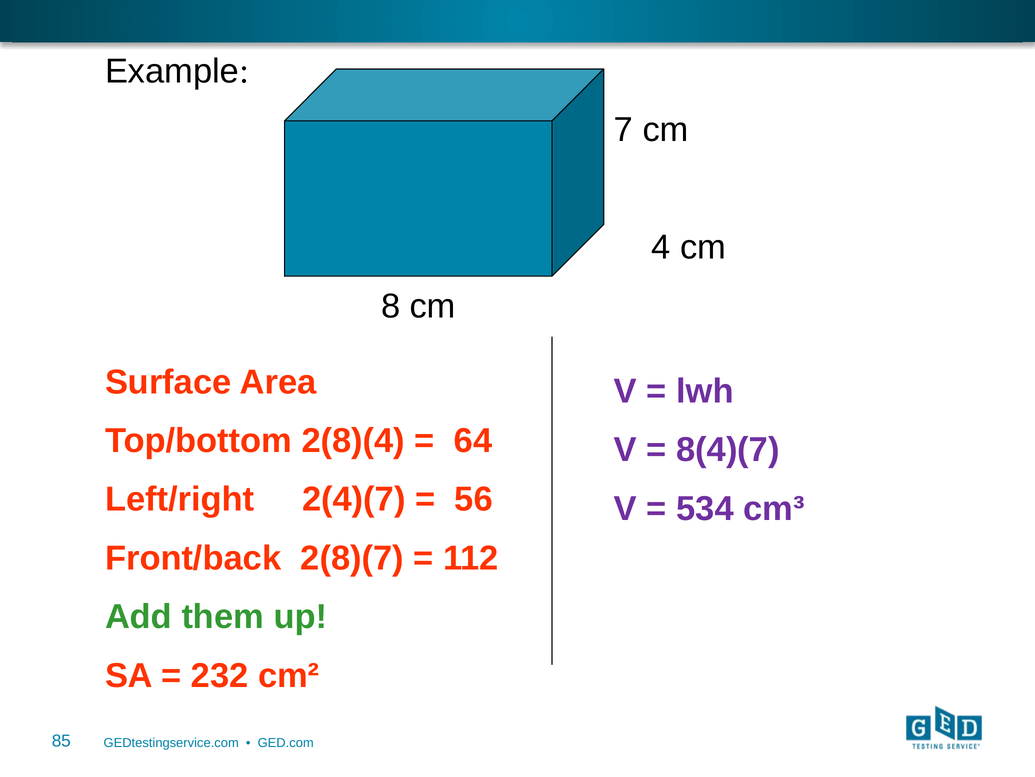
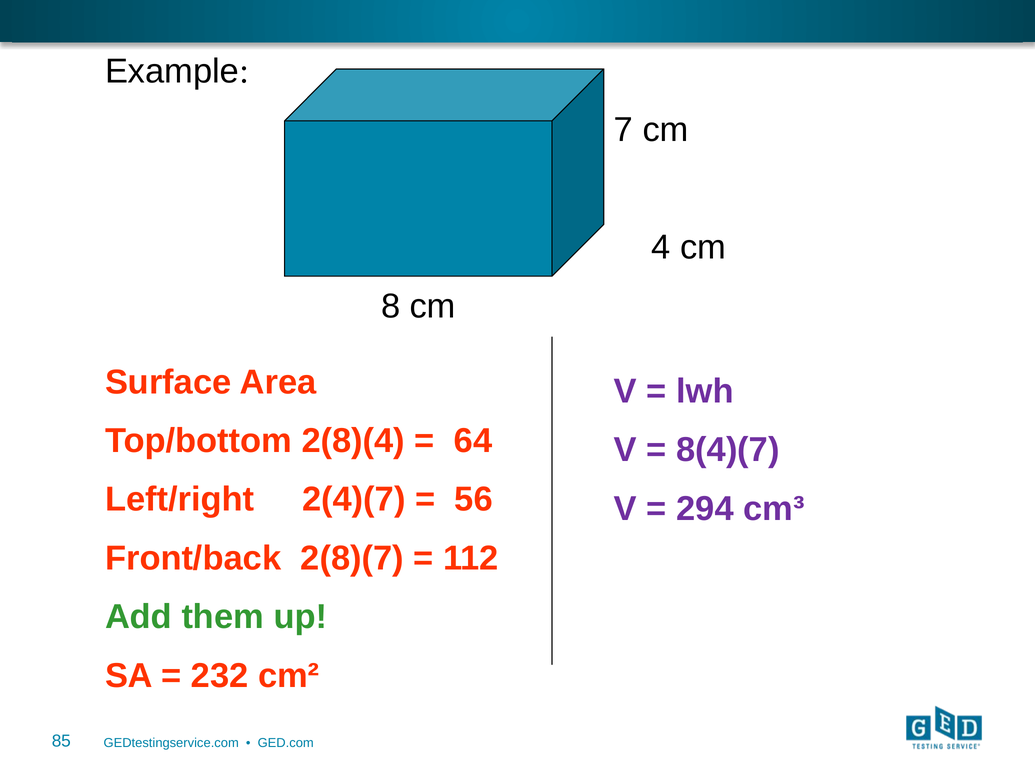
534: 534 -> 294 (705, 508)
